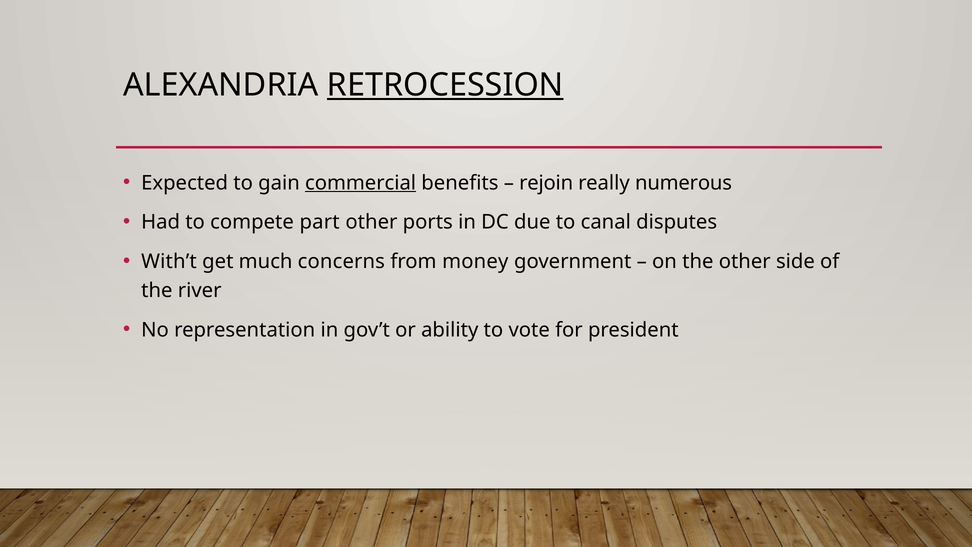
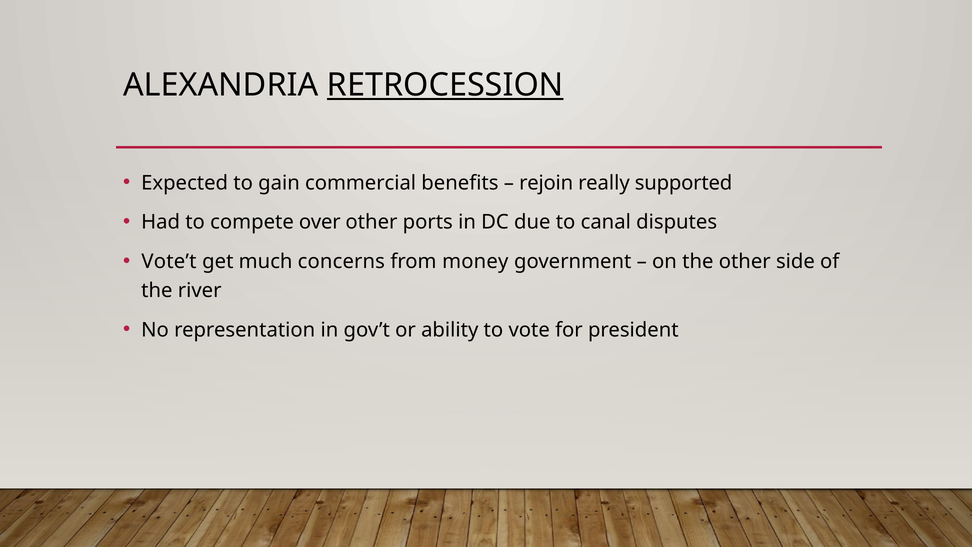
commercial underline: present -> none (361, 183)
numerous: numerous -> supported (684, 183)
part: part -> over (320, 222)
With’t: With’t -> Vote’t (169, 261)
